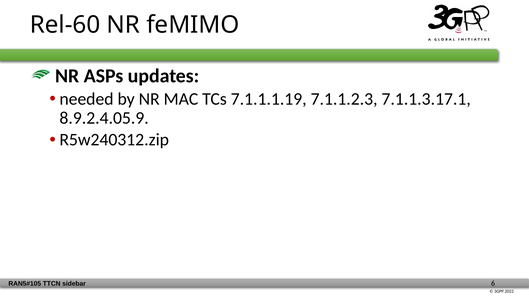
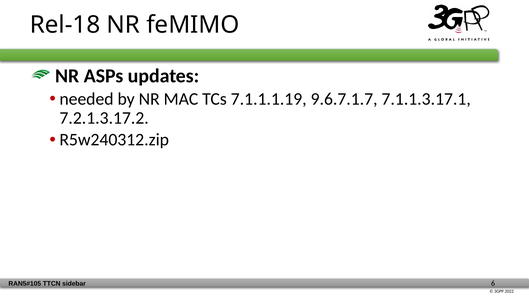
Rel-60: Rel-60 -> Rel-18 (65, 25)
7.1.1.2.3: 7.1.1.2.3 -> 9.6.7.1.7 (344, 99)
8.9.2.4.05.9: 8.9.2.4.05.9 -> 7.2.1.3.17.2 (104, 118)
